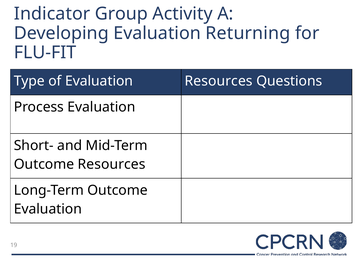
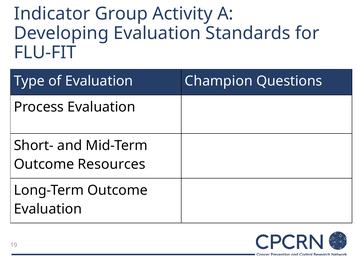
Returning: Returning -> Standards (248, 33)
Evaluation Resources: Resources -> Champion (219, 81)
